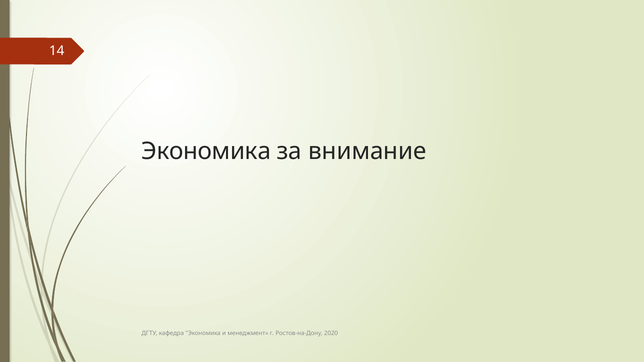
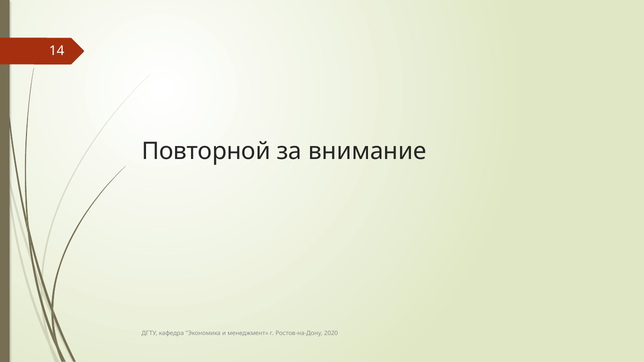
Экономика: Экономика -> Повторной (206, 151)
